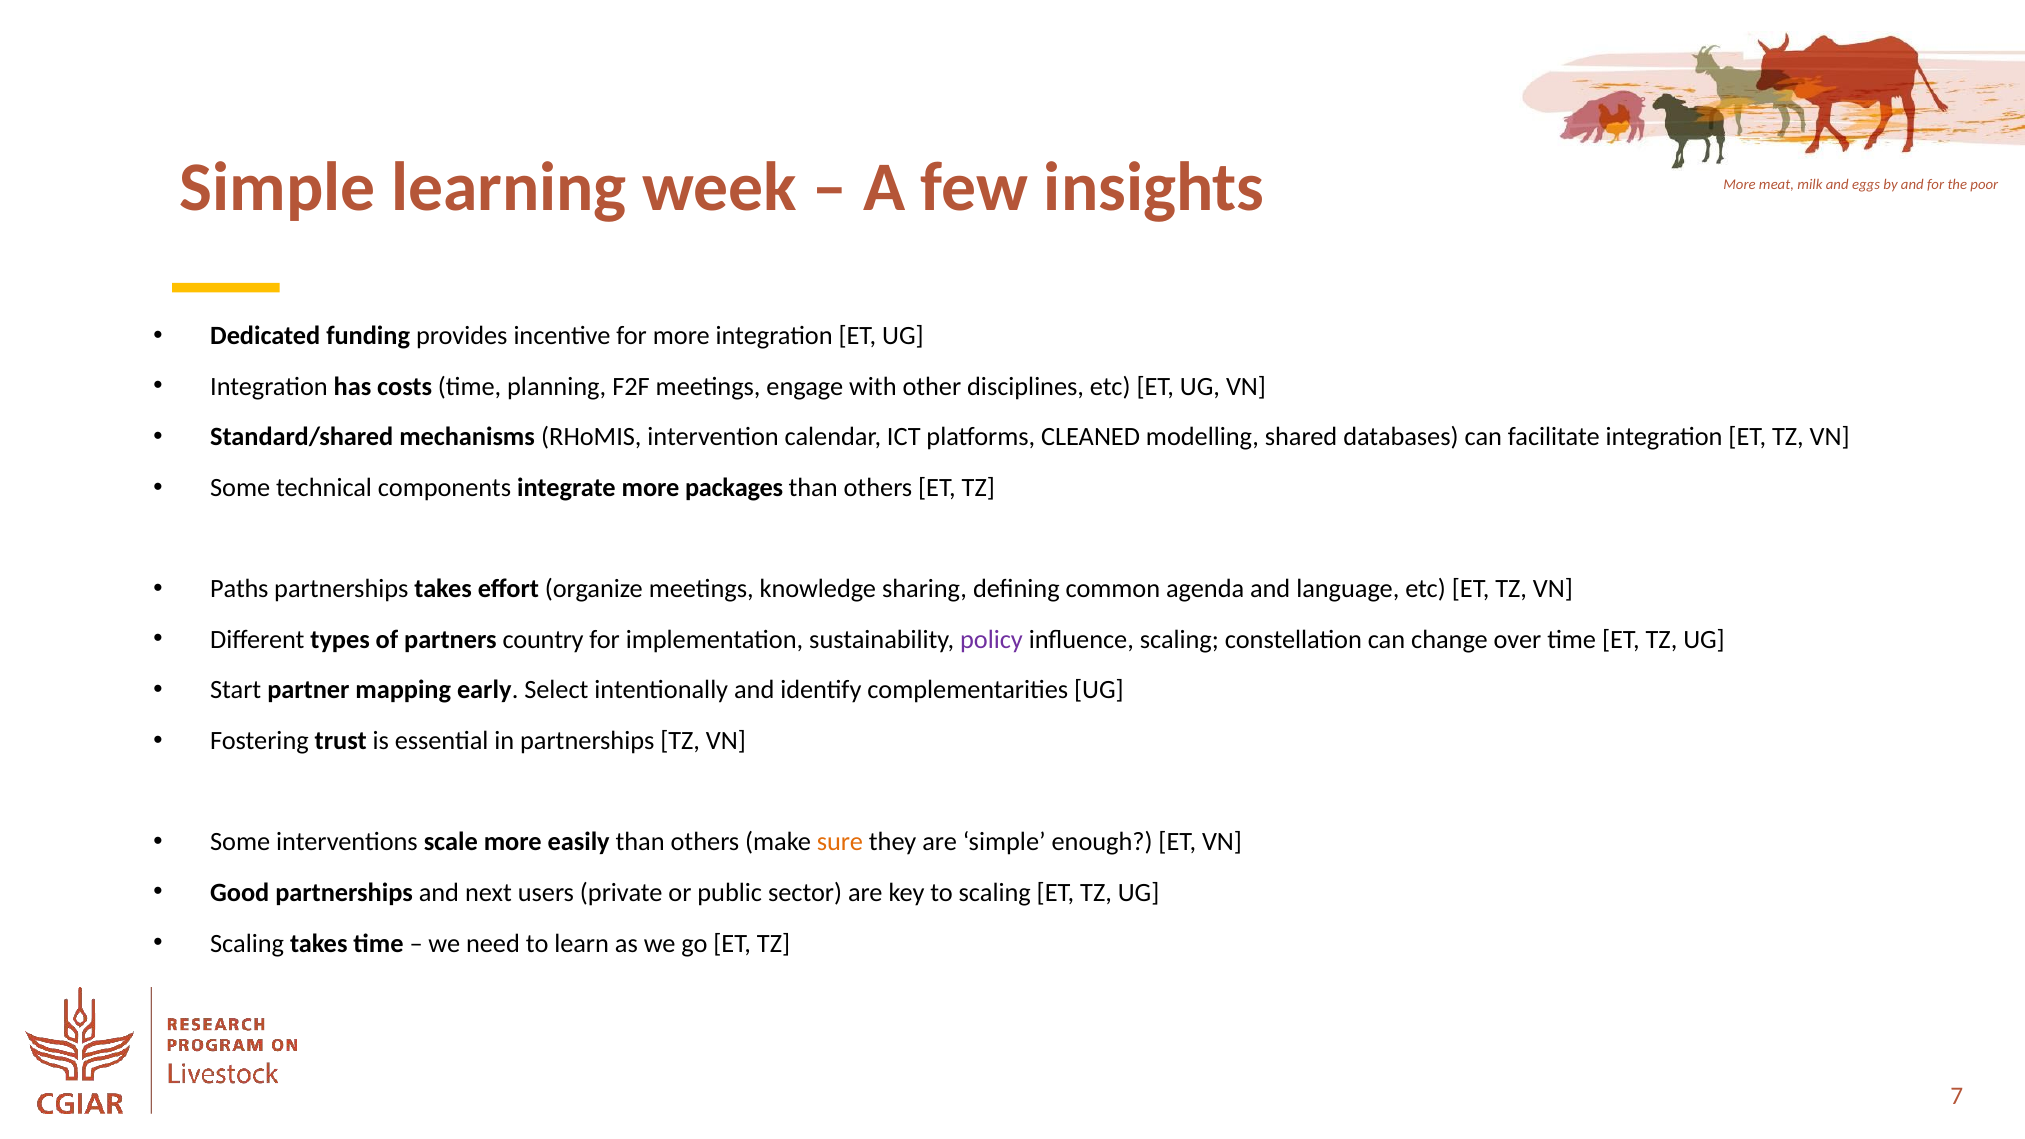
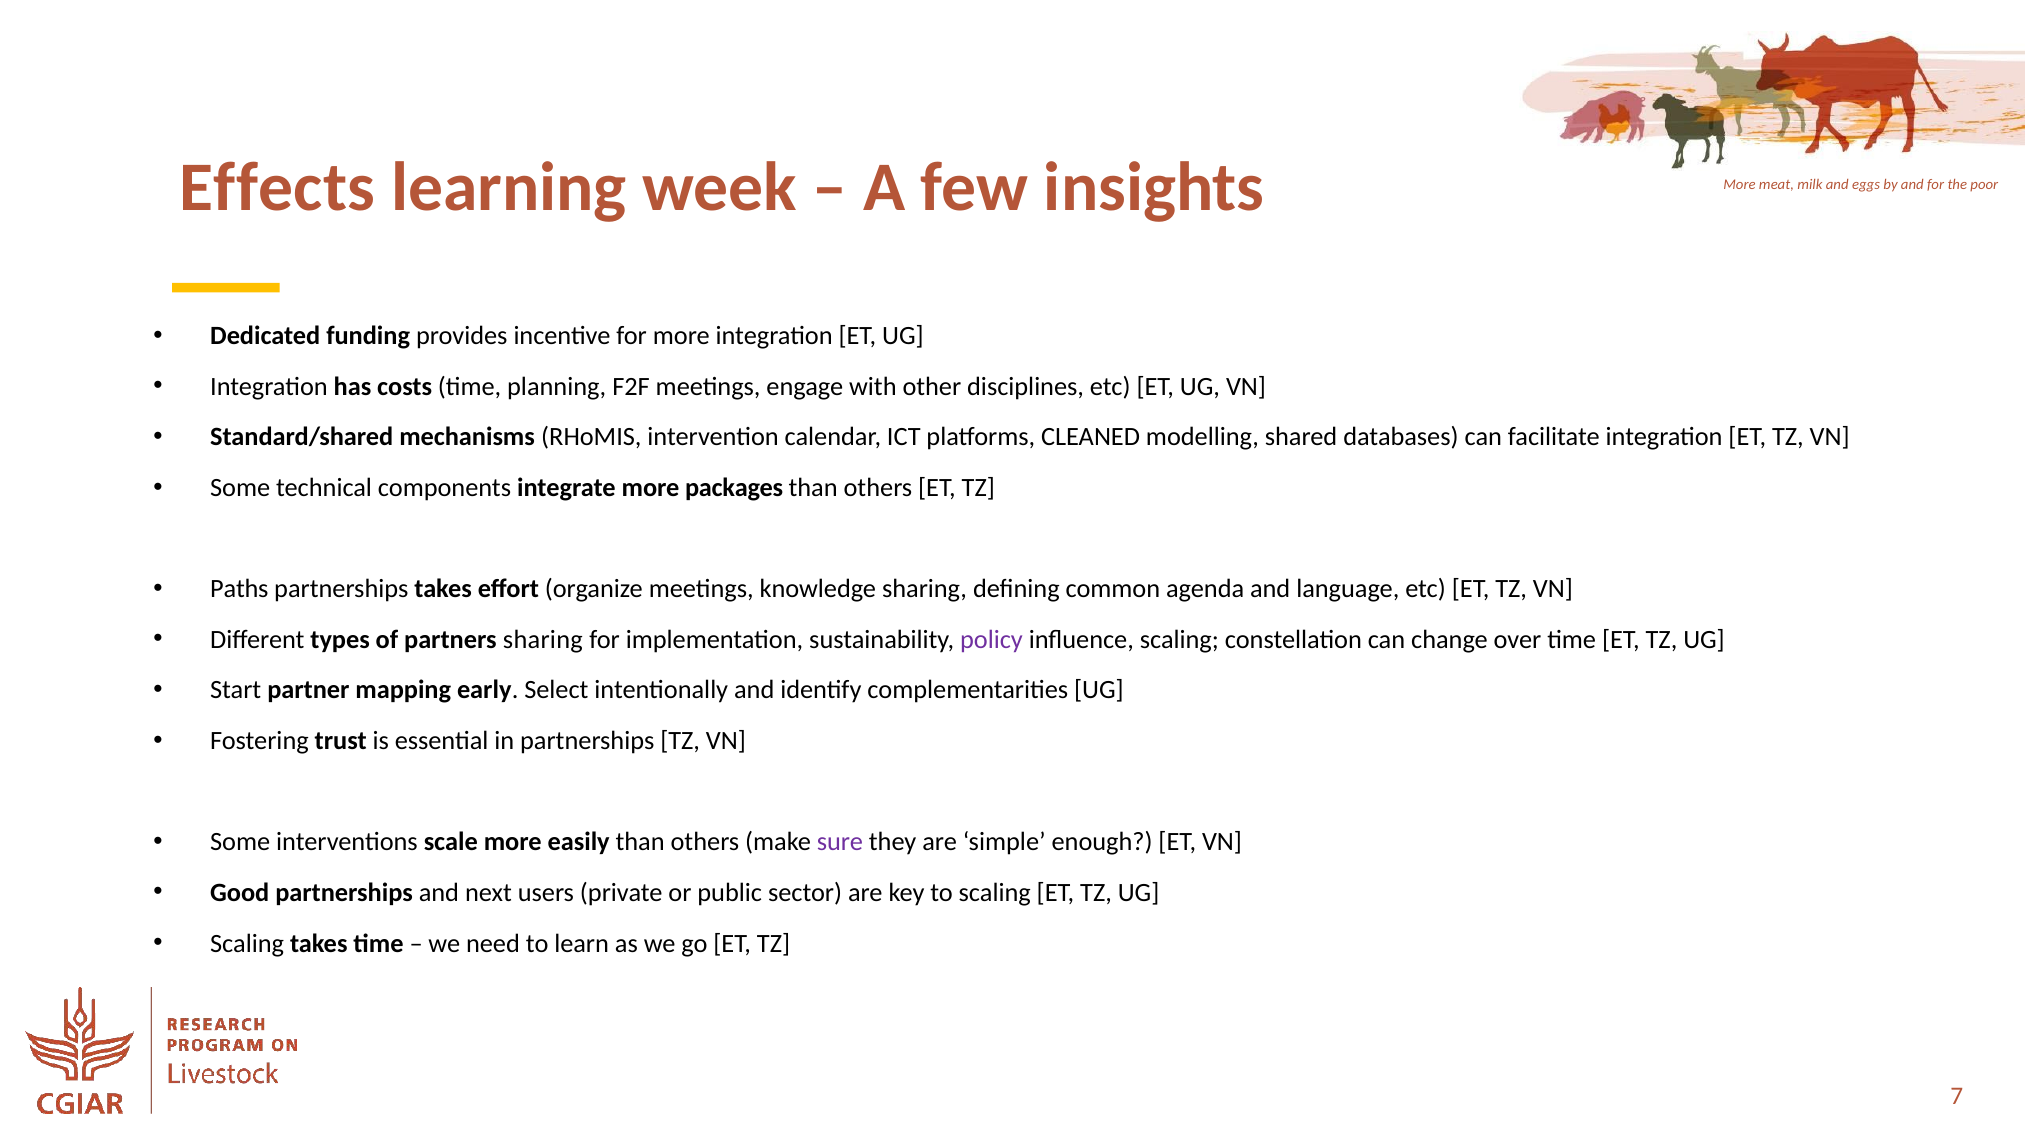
Simple: Simple -> Effects (277, 188)
partners country: country -> sharing (543, 640)
sure colour: orange -> purple (840, 842)
